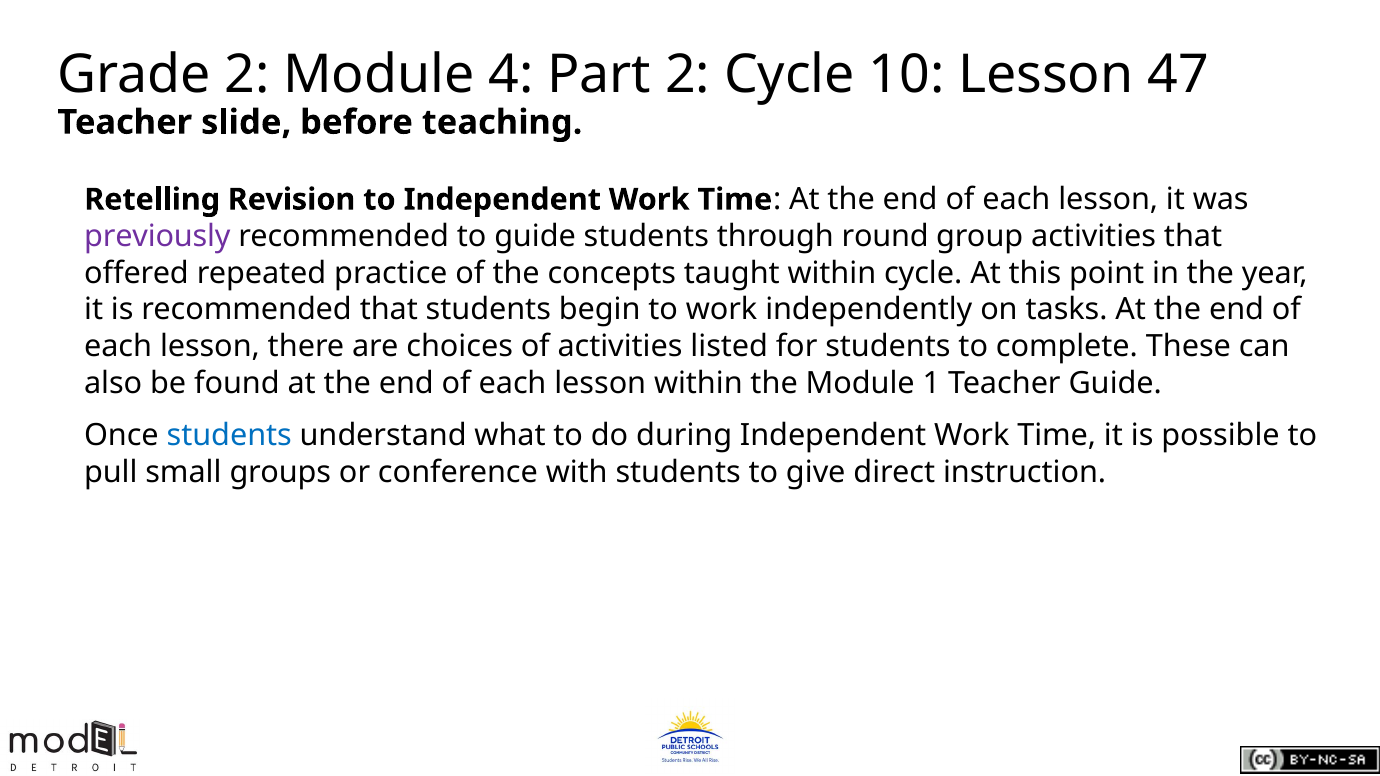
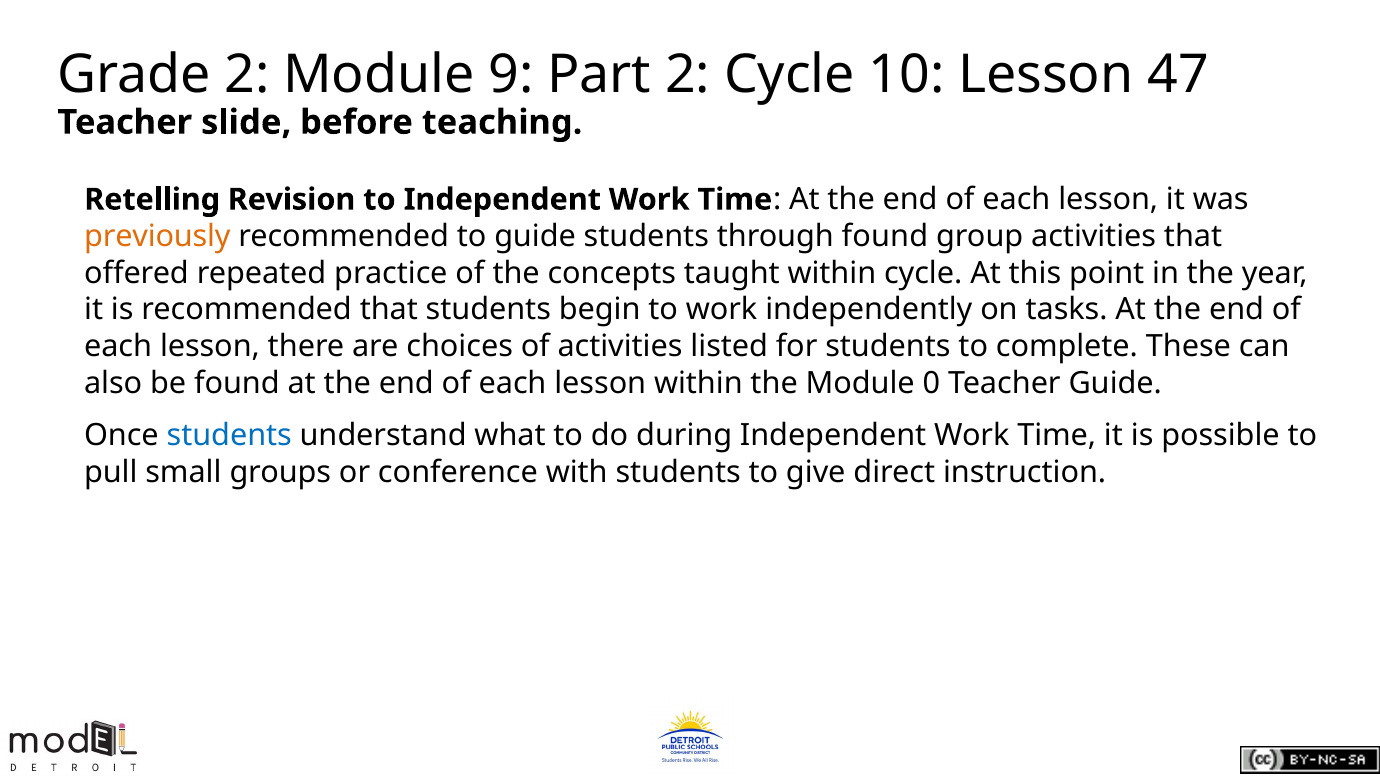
4: 4 -> 9 (511, 75)
previously colour: purple -> orange (157, 236)
through round: round -> found (885, 236)
1: 1 -> 0 (931, 384)
